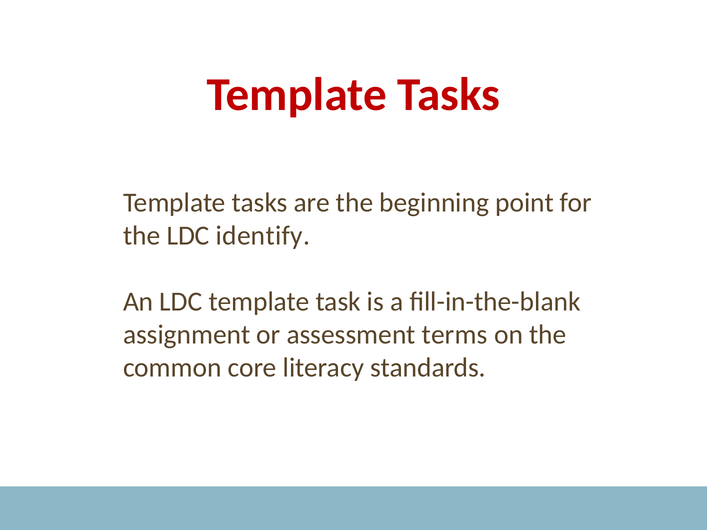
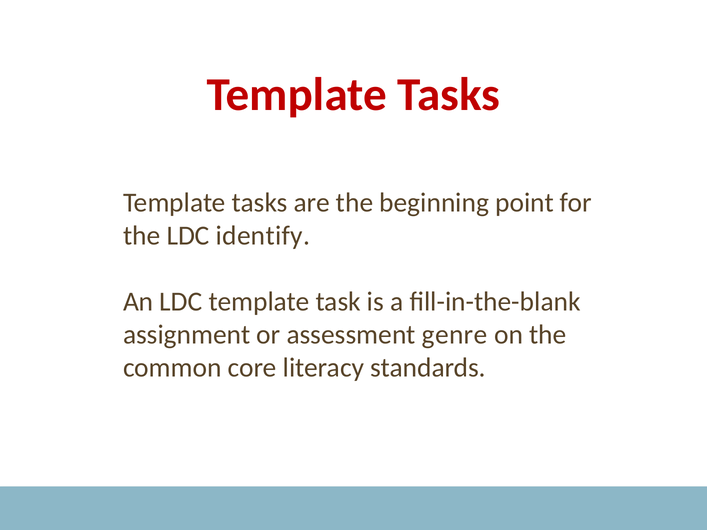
terms: terms -> genre (455, 335)
